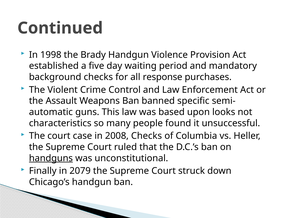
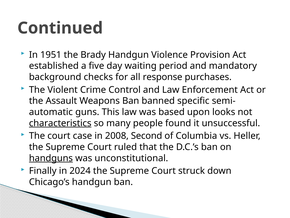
1998: 1998 -> 1951 (51, 55)
characteristics underline: none -> present (60, 123)
2008 Checks: Checks -> Second (147, 136)
2079: 2079 -> 2024 (80, 171)
